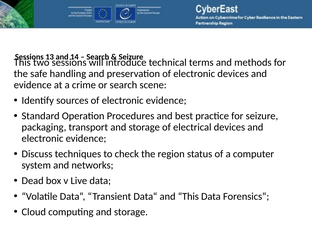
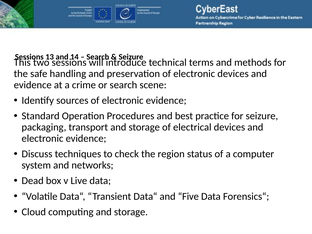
and This: This -> Five (188, 196)
